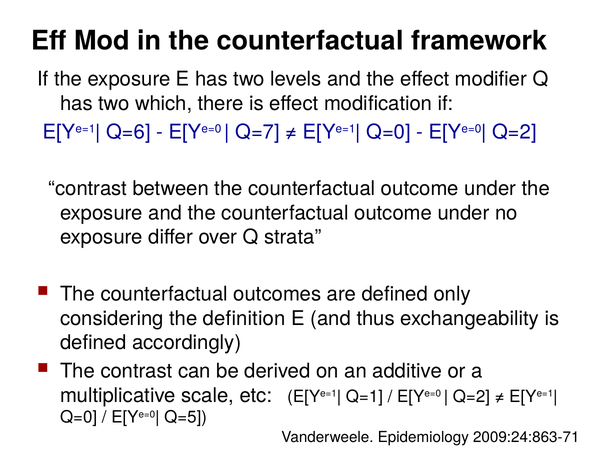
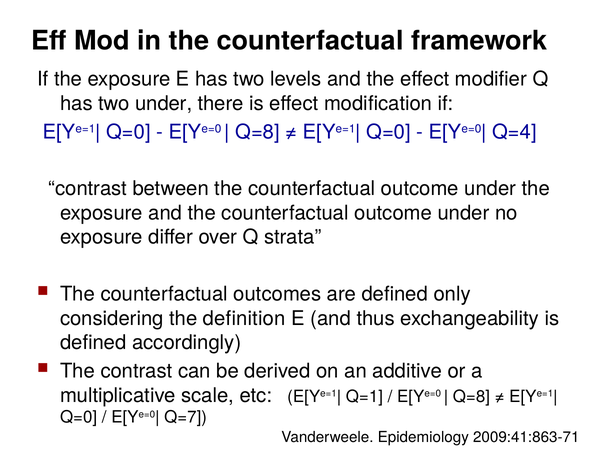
two which: which -> under (164, 104)
Q=6: Q=6 -> Q=0 (128, 132)
Q=7: Q=7 -> Q=8 (258, 132)
Q=2: Q=2 -> Q=4 (514, 132)
Q=2: Q=2 -> Q=8 (471, 396)
Q=5: Q=5 -> Q=7 (186, 417)
2009:24:863-71: 2009:24:863-71 -> 2009:41:863-71 (526, 437)
